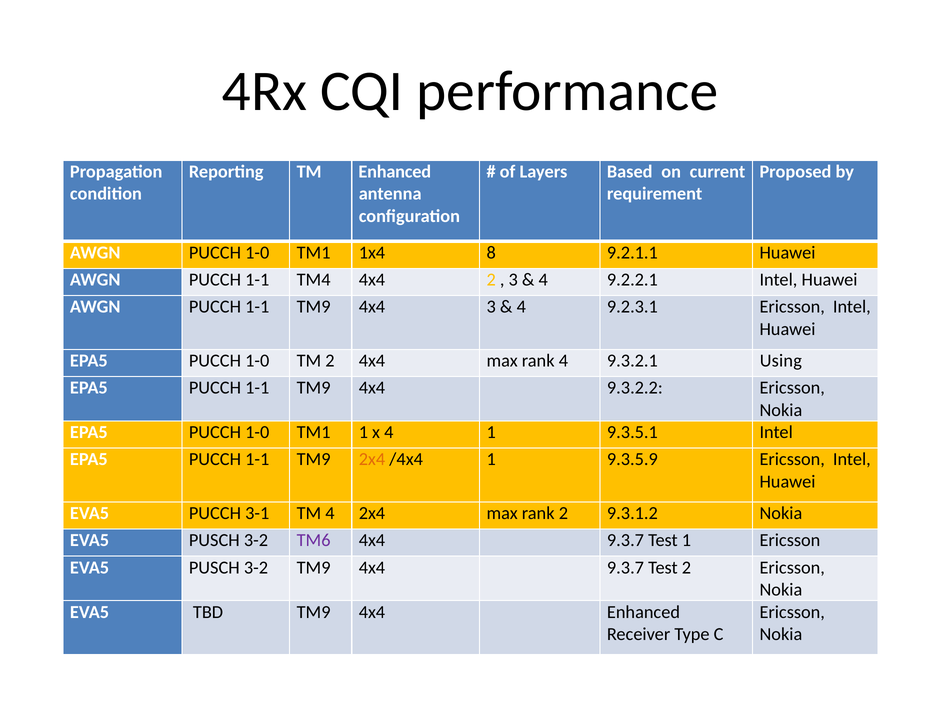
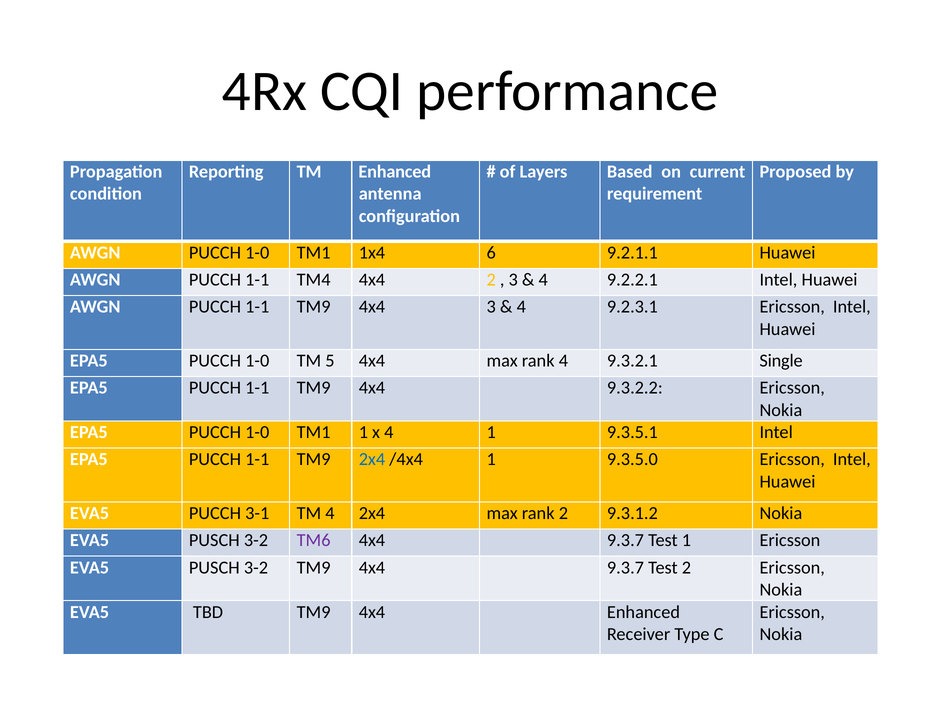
8: 8 -> 6 (491, 253)
TM 2: 2 -> 5 (330, 361)
Using: Using -> Single (781, 361)
2x4 colour: orange -> blue (372, 459)
9.3.5.9: 9.3.5.9 -> 9.3.5.0 (632, 459)
